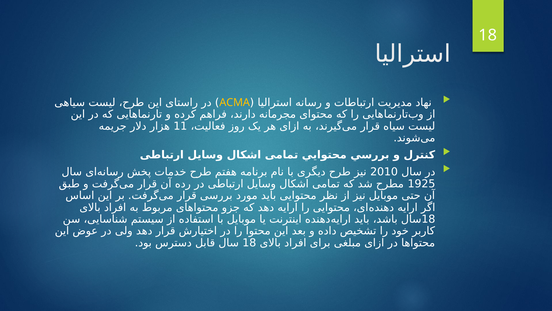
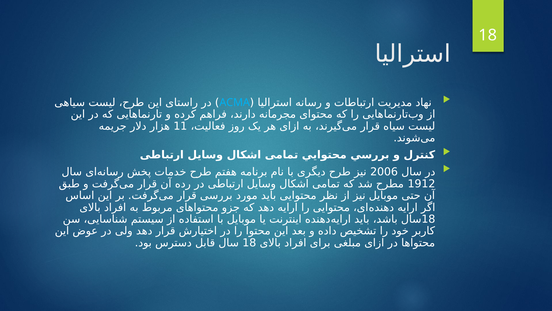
ACMA colour: yellow -> light blue (235, 102)
2010: 2010 -> 2006 (384, 172)
1925: 1925 -> 1912 (421, 183)
